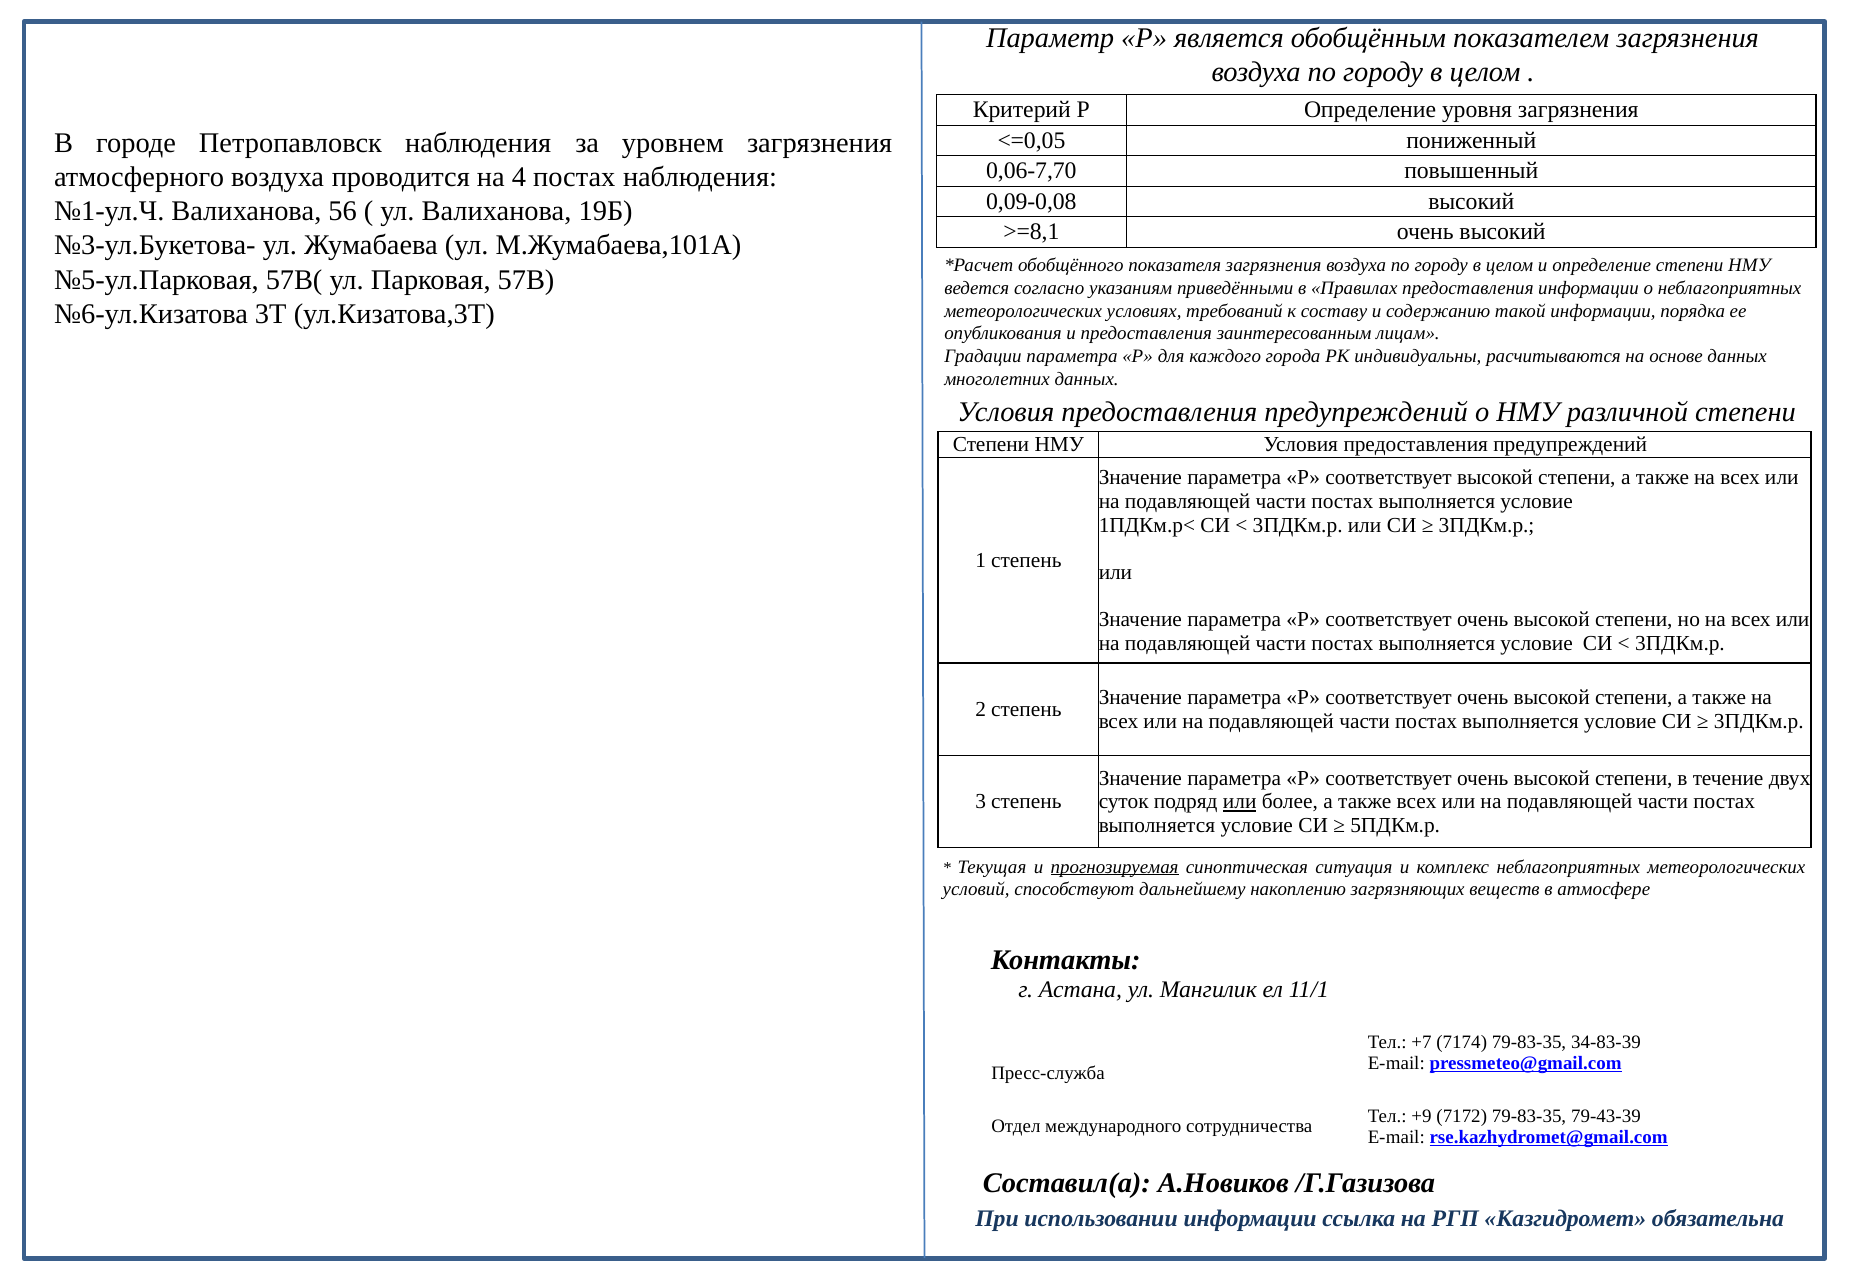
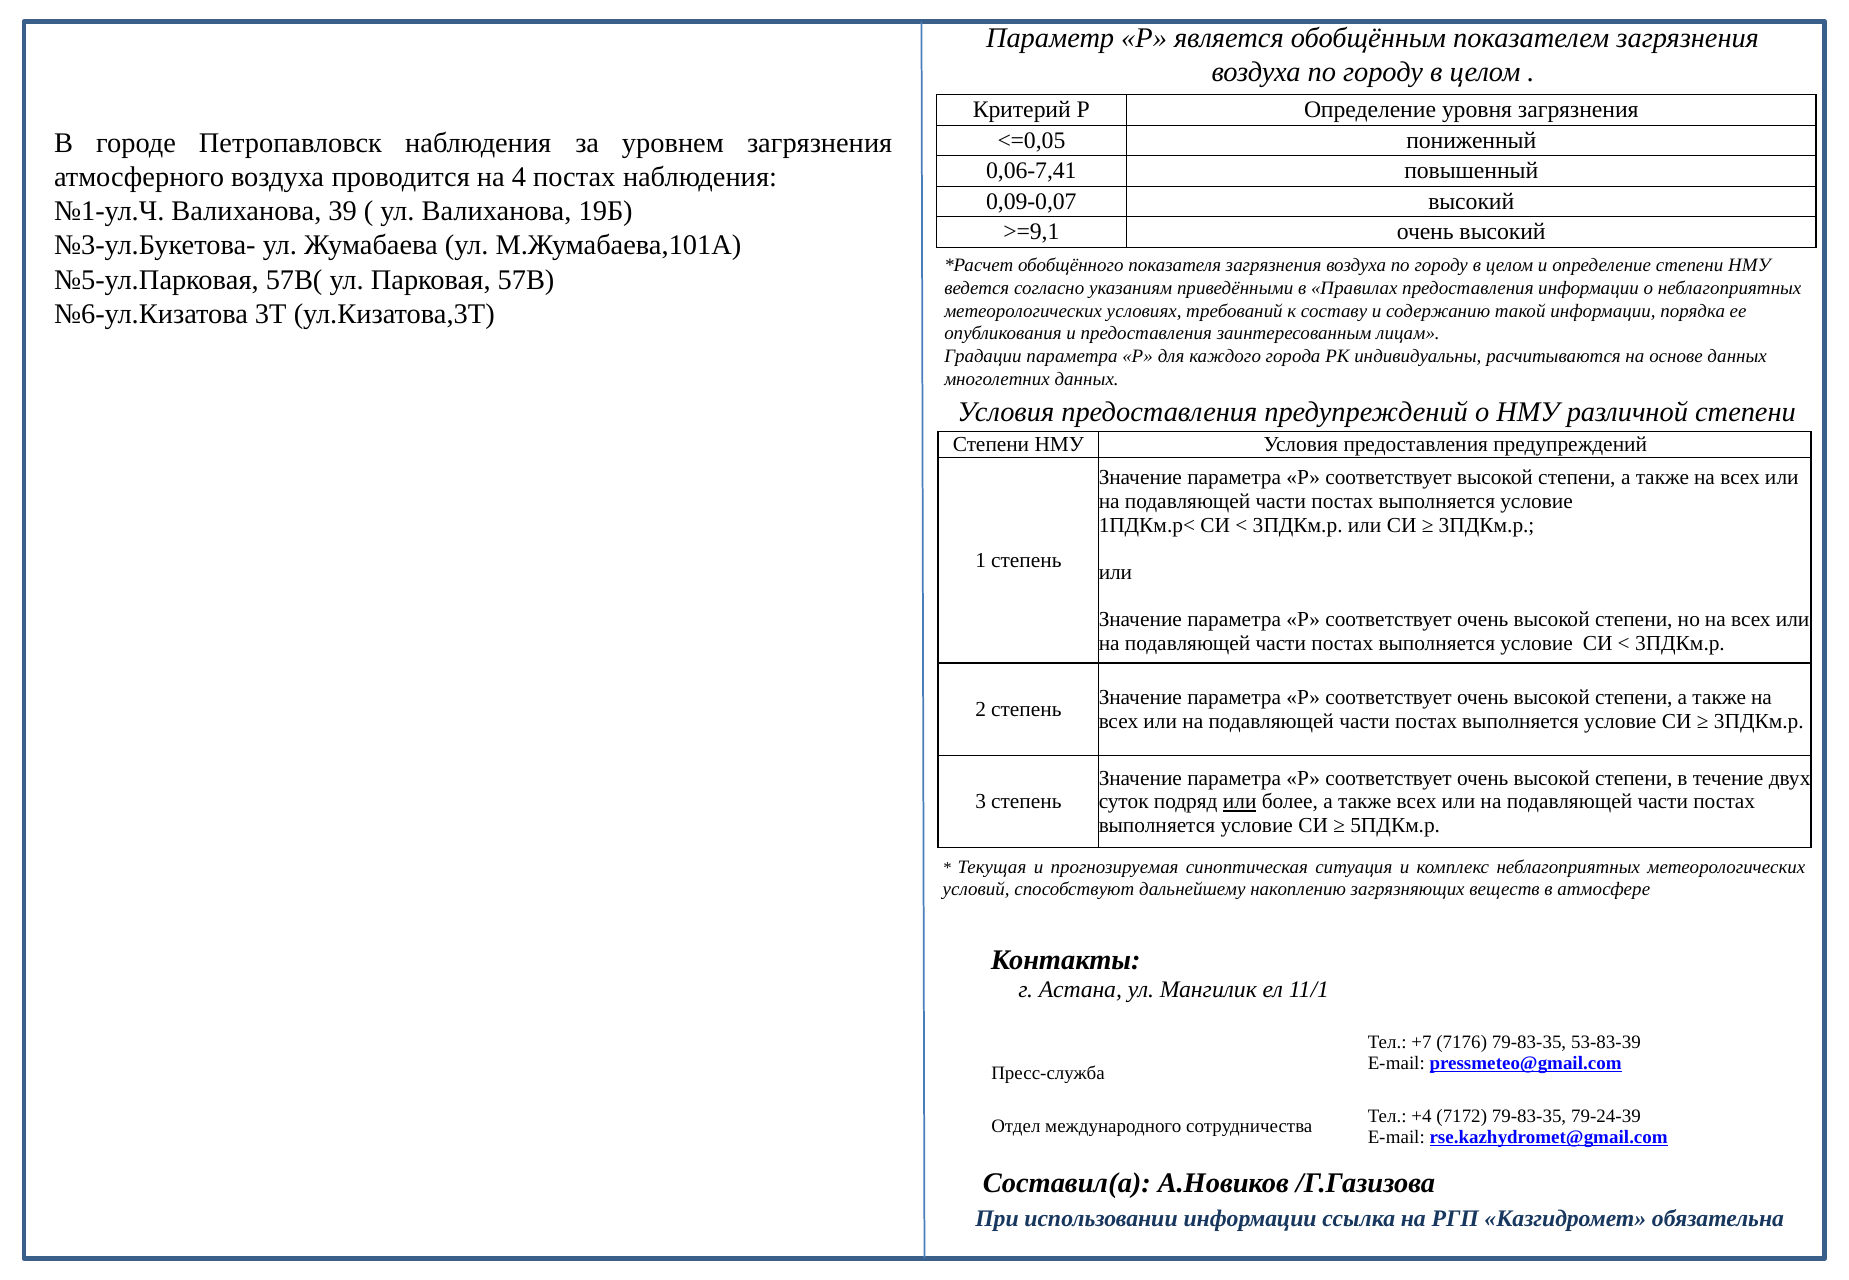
0,06-7,70: 0,06-7,70 -> 0,06-7,41 (1031, 171)
0,09-0,08: 0,09-0,08 -> 0,09-0,07 (1031, 201)
56: 56 -> 39 (343, 211)
>=8,1: >=8,1 -> >=9,1 (1031, 232)
прогнозируемая underline: present -> none (1115, 867)
7174: 7174 -> 7176 (1462, 1042)
34-83-39: 34-83-39 -> 53-83-39 (1606, 1042)
+9: +9 -> +4 (1421, 1116)
79-43-39: 79-43-39 -> 79-24-39 (1606, 1116)
